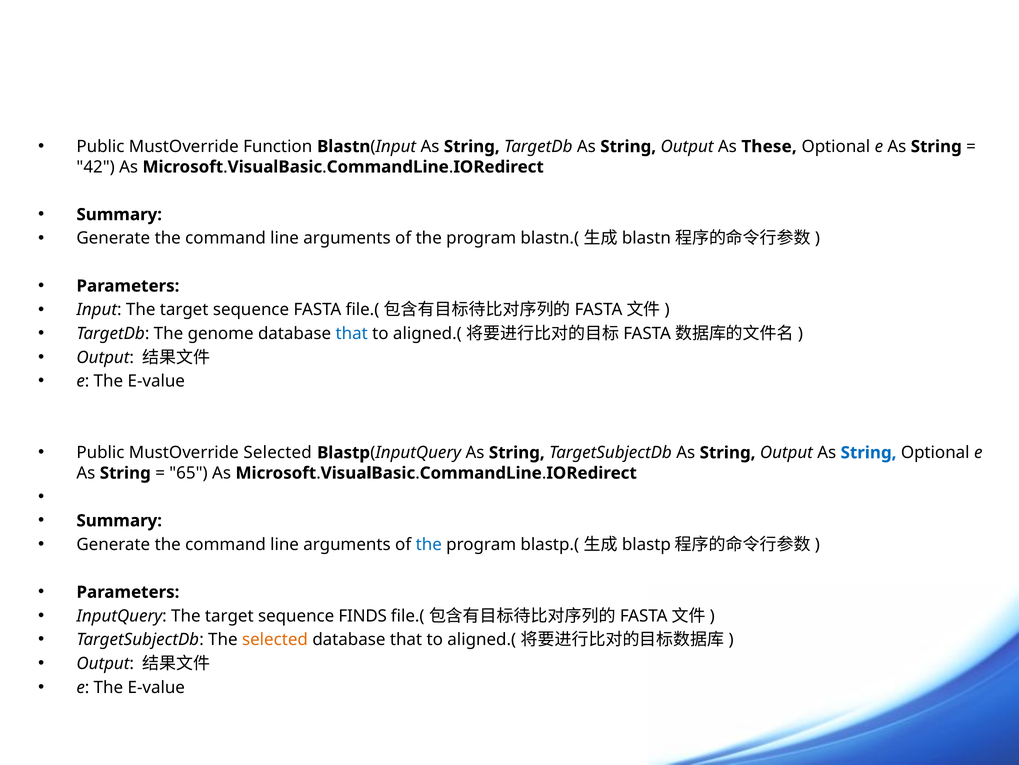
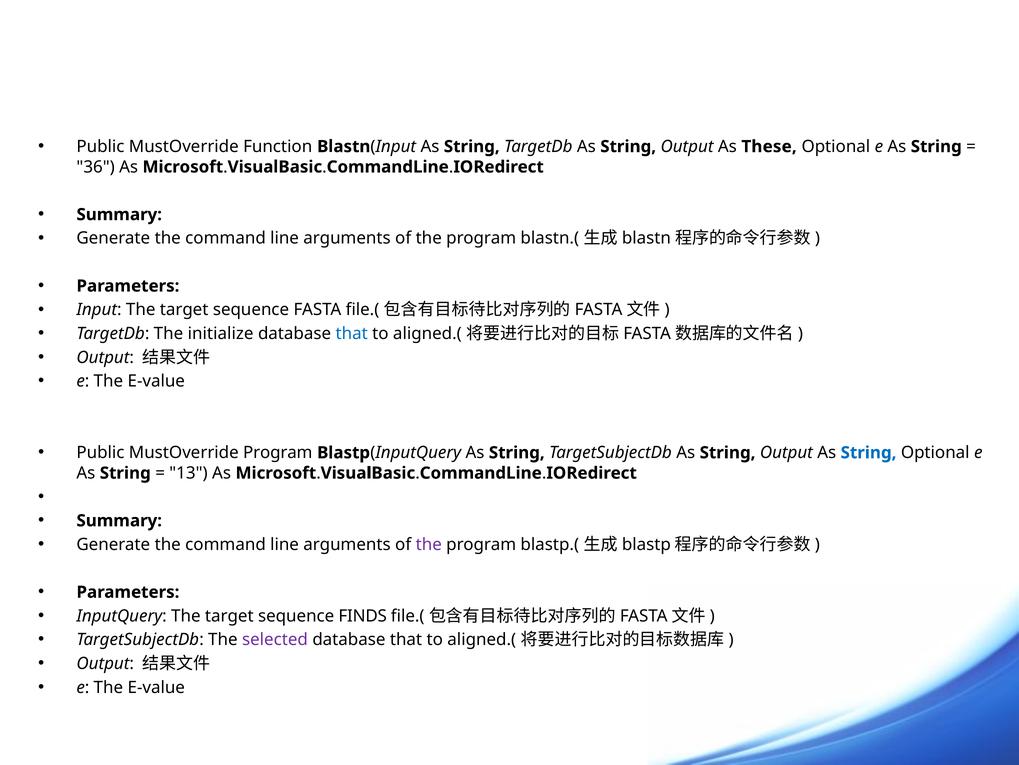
42: 42 -> 36 (96, 167)
genome: genome -> initialize (221, 333)
MustOverride Selected: Selected -> Program (278, 452)
65: 65 -> 13 (188, 473)
the colour: blue -> purple (429, 544)
selected colour: orange -> purple (275, 639)
